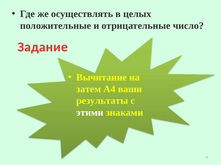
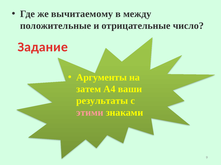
осуществлять: осуществлять -> вычитаемому (82, 14)
целых: целых -> между (137, 14)
Вычитание: Вычитание -> Аргументы (102, 78)
этими colour: white -> pink (90, 113)
